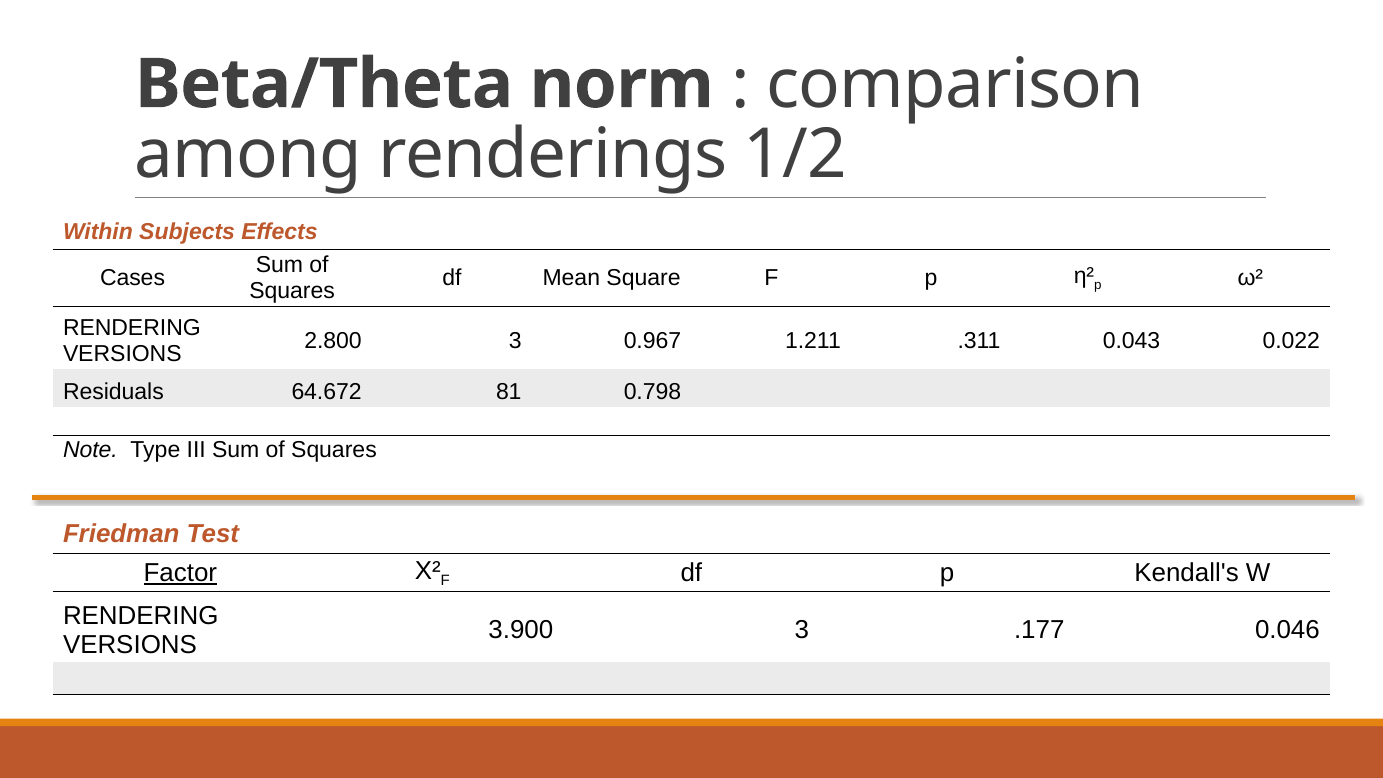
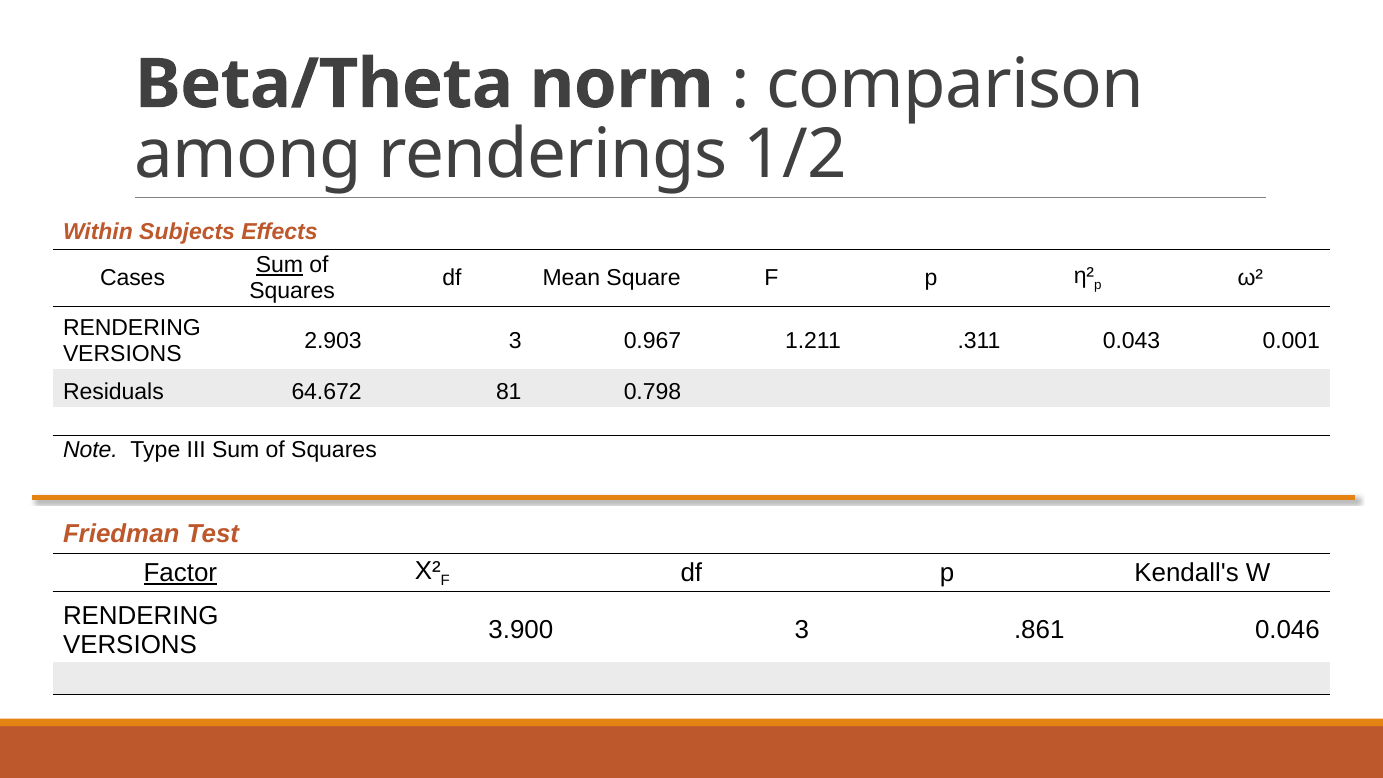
Sum underline: none -> present (279, 265)
2.800: 2.800 -> 2.903 (333, 341)
0.022: 0.022 -> 0.001 (1291, 341)
.177: .177 -> .861 (1039, 630)
